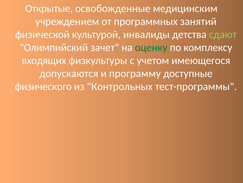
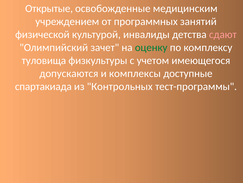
сдают colour: light green -> pink (223, 34)
входящих: входящих -> туловища (44, 60)
программу: программу -> комплексы (135, 73)
физического: физического -> спартакиада (43, 86)
